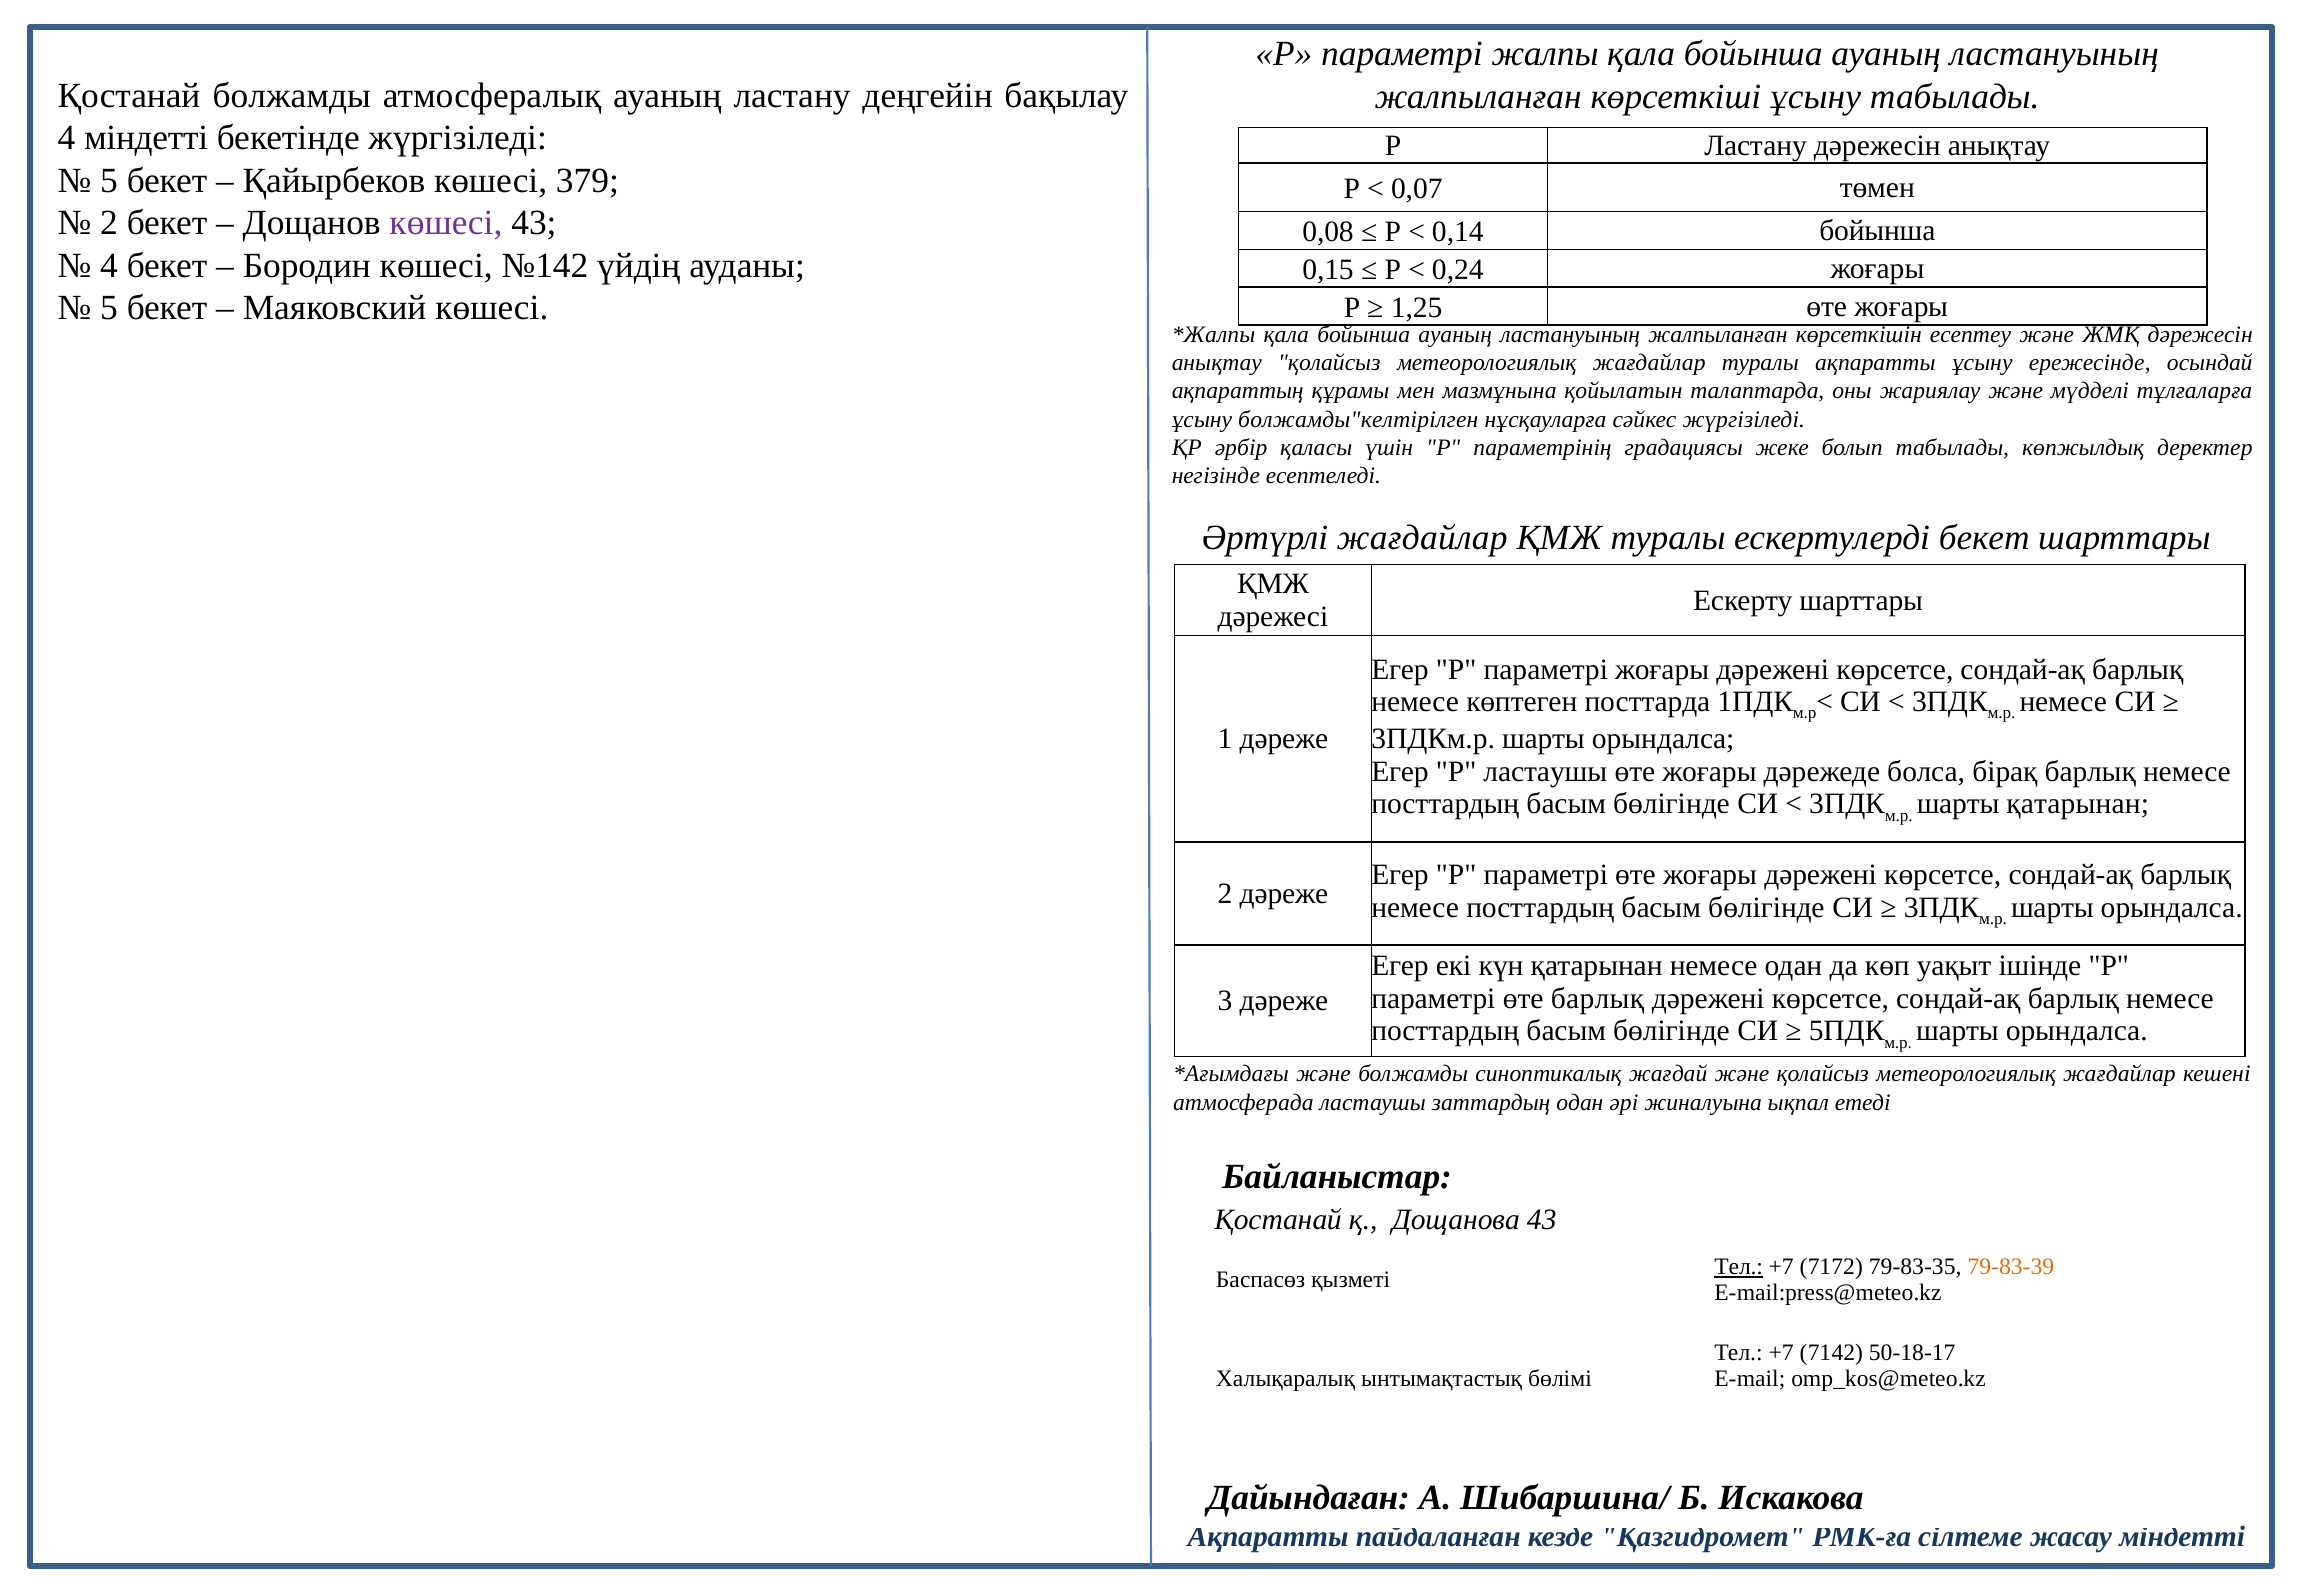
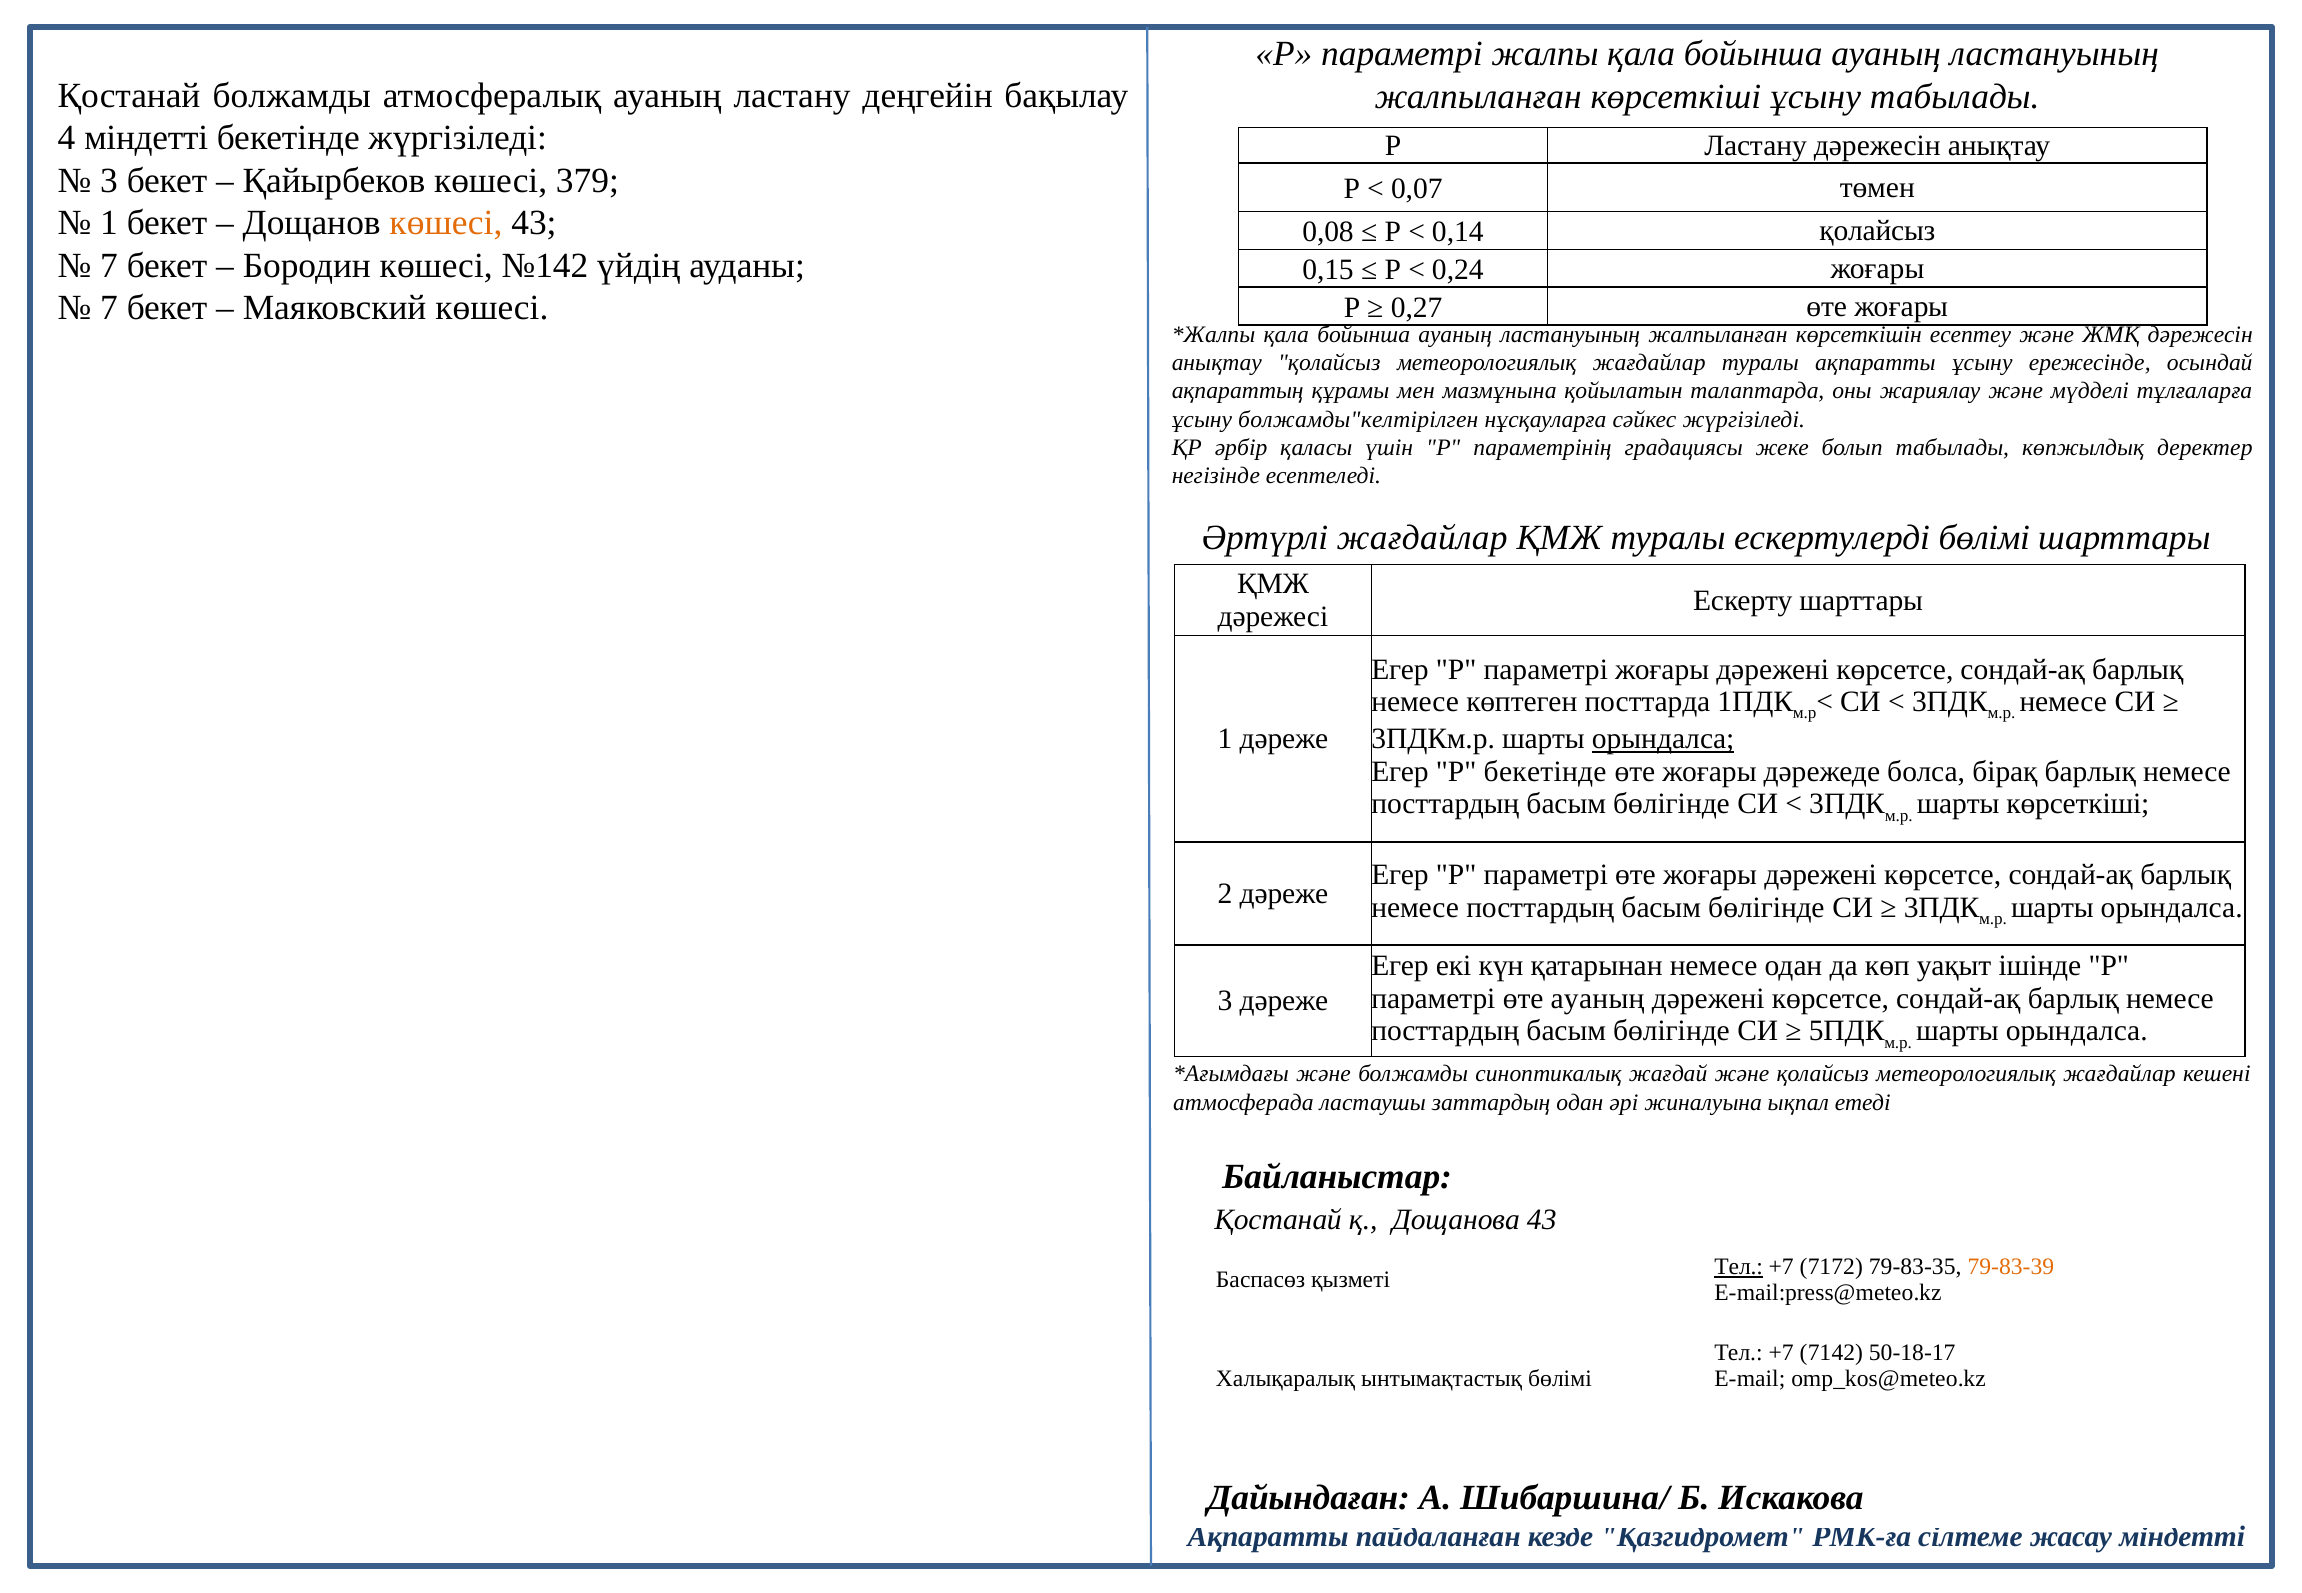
5: 5 -> 3 (109, 181)
2: 2 -> 1 (109, 223)
көшесі colour: purple -> orange (446, 223)
0,14 бойынша: бойынша -> қолайсыз (1877, 230)
4: 4 -> 7 (109, 266)
5: 5 -> 7 (109, 308)
1,25: 1,25 -> 0,27 (1417, 308)
ескертулерді бекет: бекет -> бөлімі (1984, 539)
орындалса underline: none -> present (1663, 739)
P ластаушы: ластаушы -> бекетінде (1545, 772)
шарты қатарынан: қатарынан -> көрсеткіші (2078, 804)
өте барлық: барлық -> ауаның (1598, 999)
